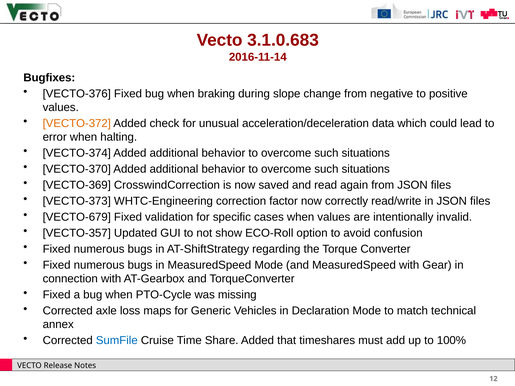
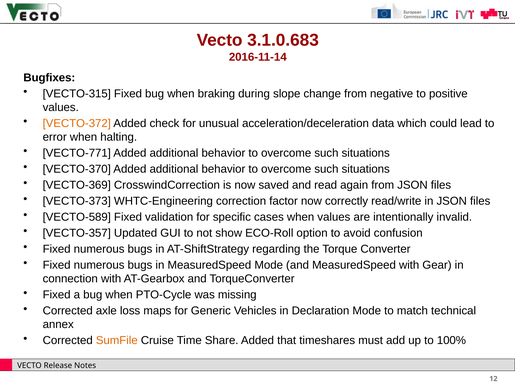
VECTO-376: VECTO-376 -> VECTO-315 (77, 94)
VECTO-374: VECTO-374 -> VECTO-771 (77, 153)
VECTO-679: VECTO-679 -> VECTO-589 (77, 217)
SumFile colour: blue -> orange (117, 341)
